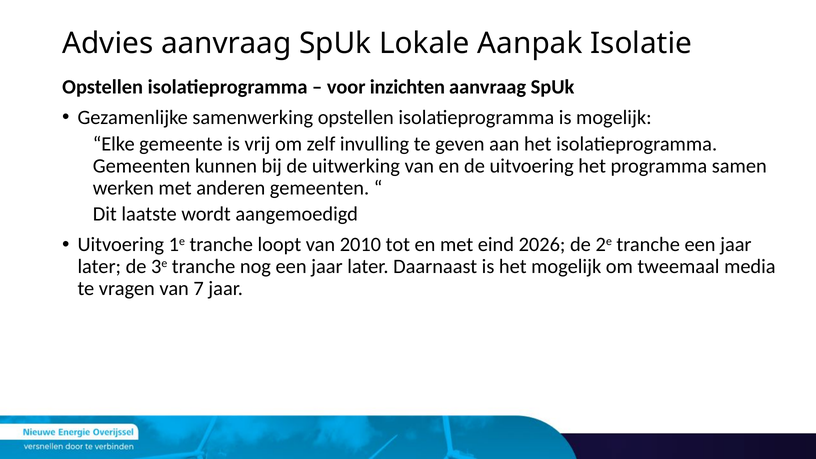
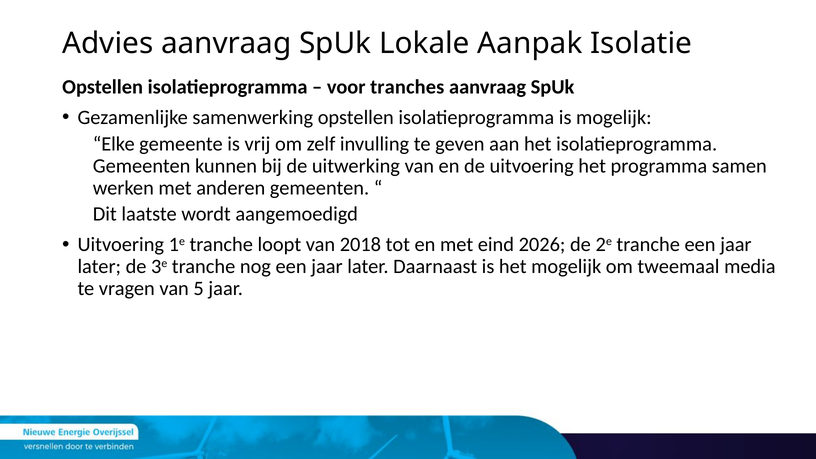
inzichten: inzichten -> tranches (407, 87)
2010: 2010 -> 2018 (360, 245)
7: 7 -> 5 (199, 289)
